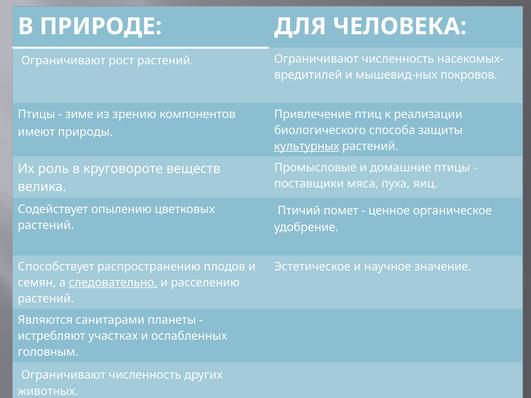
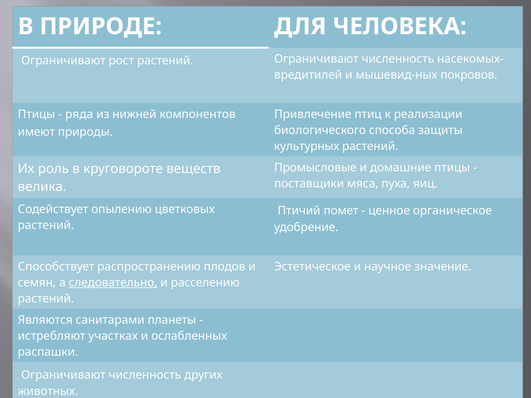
зиме: зиме -> ряда (79, 114)
зрению: зрению -> нижней (134, 114)
культурных underline: present -> none (307, 147)
головным: головным -> распашки (48, 352)
